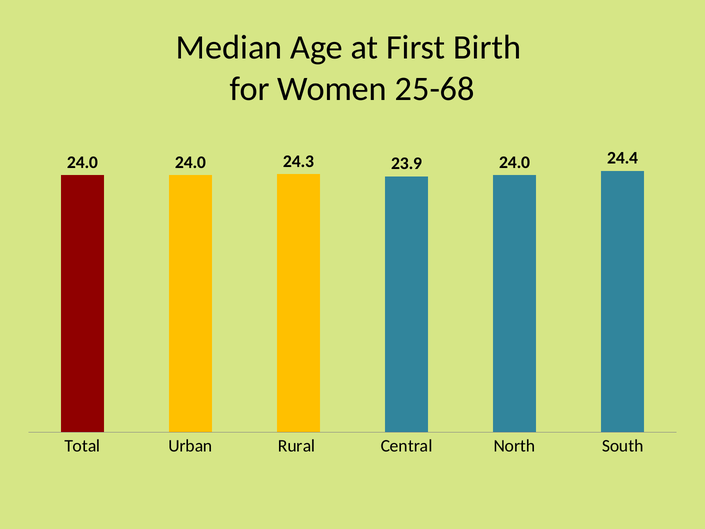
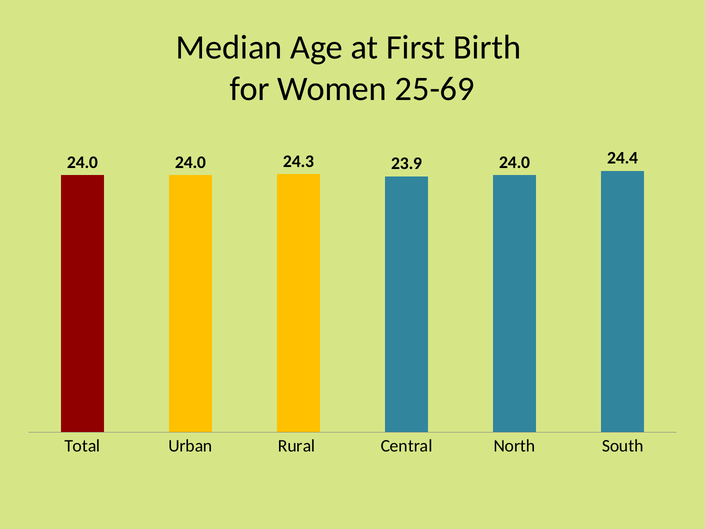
25-68: 25-68 -> 25-69 (435, 89)
